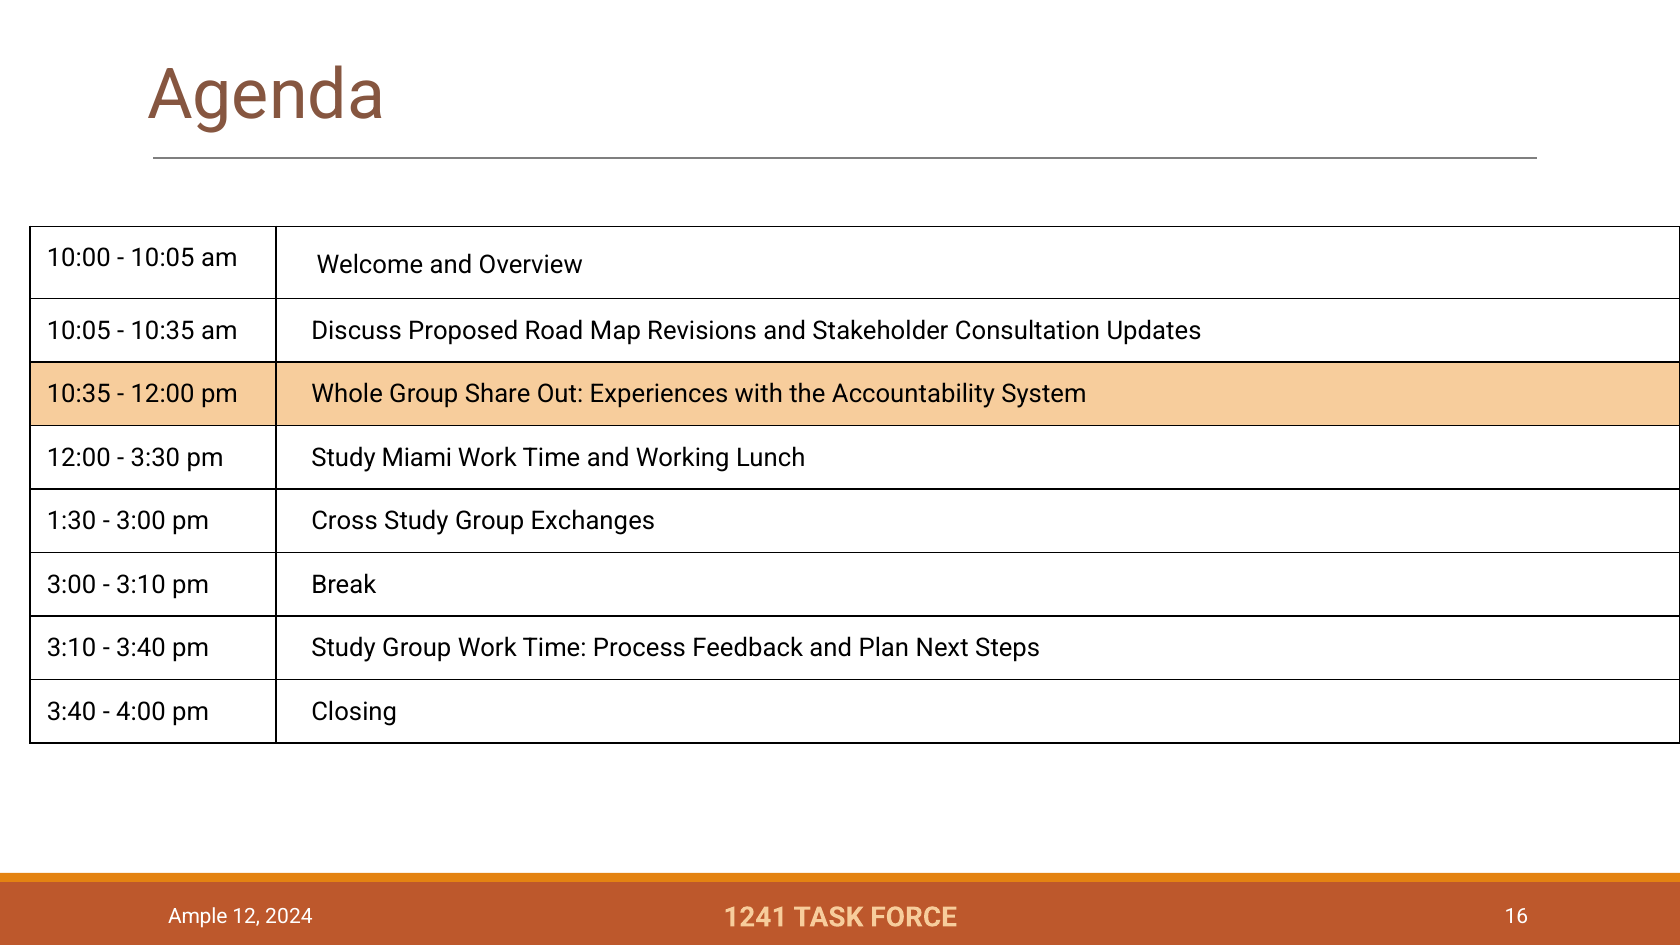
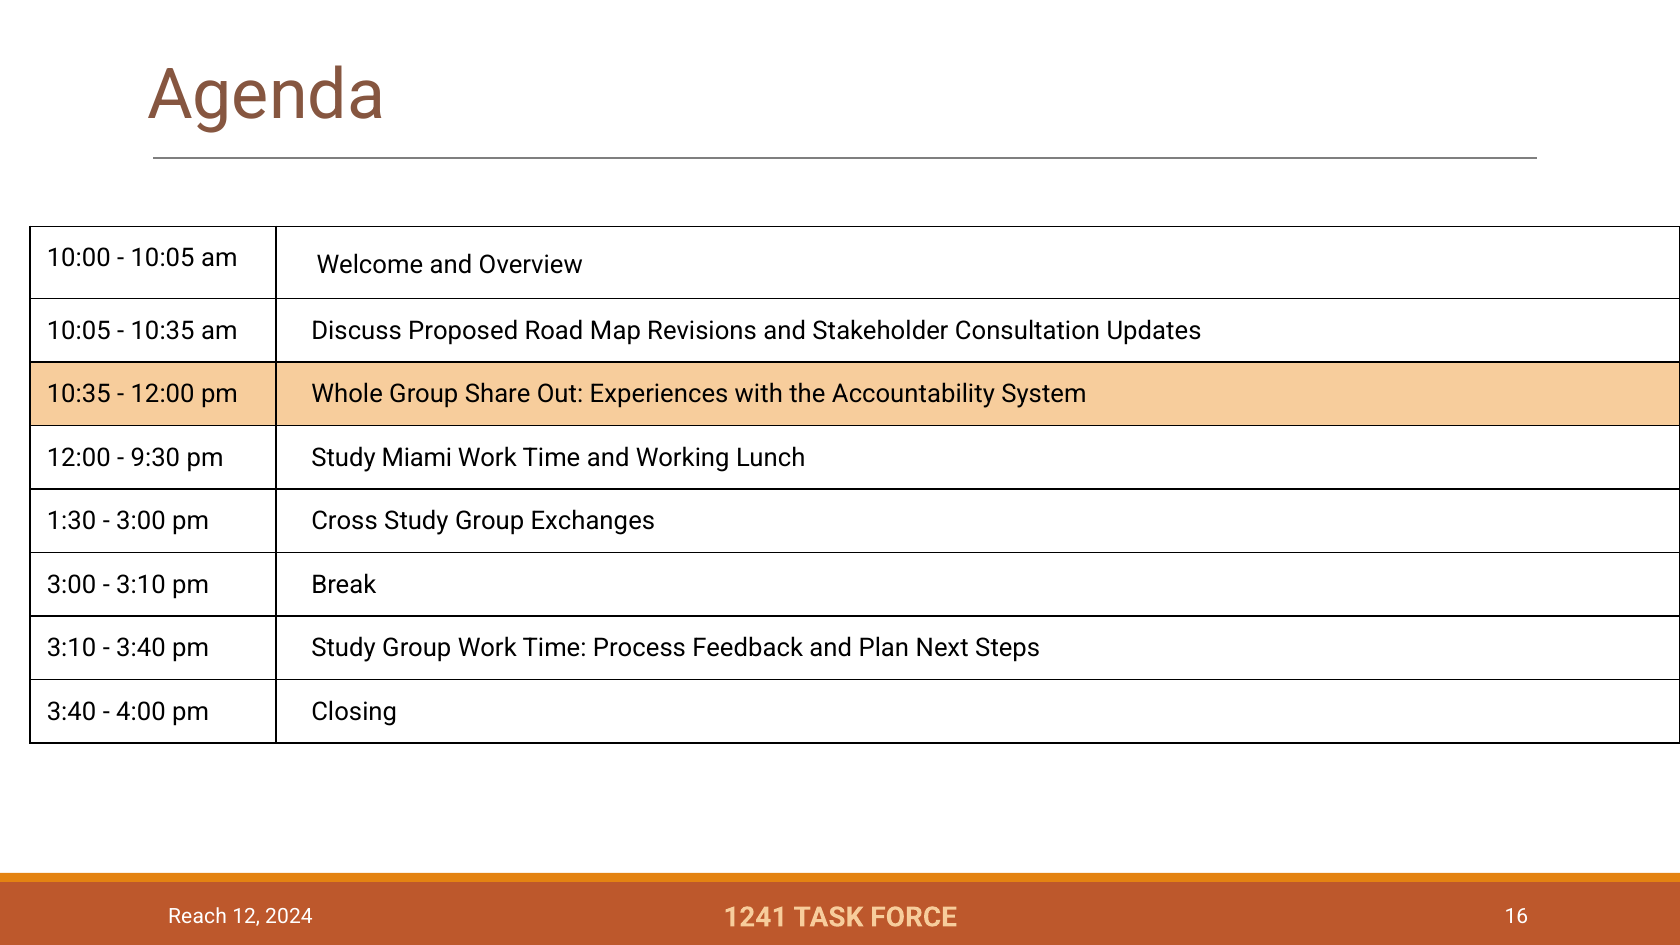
3:30: 3:30 -> 9:30 (155, 458)
Ample: Ample -> Reach (197, 917)
